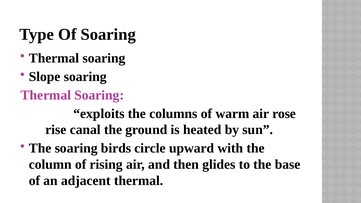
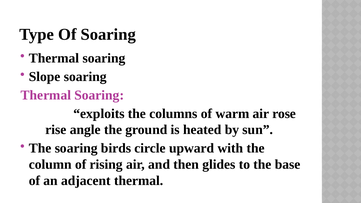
canal: canal -> angle (85, 130)
